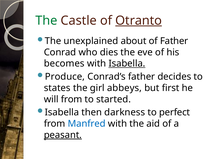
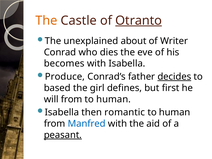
The colour: green -> orange (46, 21)
of Father: Father -> Writer (174, 41)
Isabella underline: present -> none (127, 64)
decides underline: none -> present (174, 77)
states: states -> based (57, 88)
abbeys: abbeys -> defines (124, 88)
started: started -> human (114, 99)
darkness: darkness -> romantic (125, 112)
perfect: perfect -> human (175, 112)
